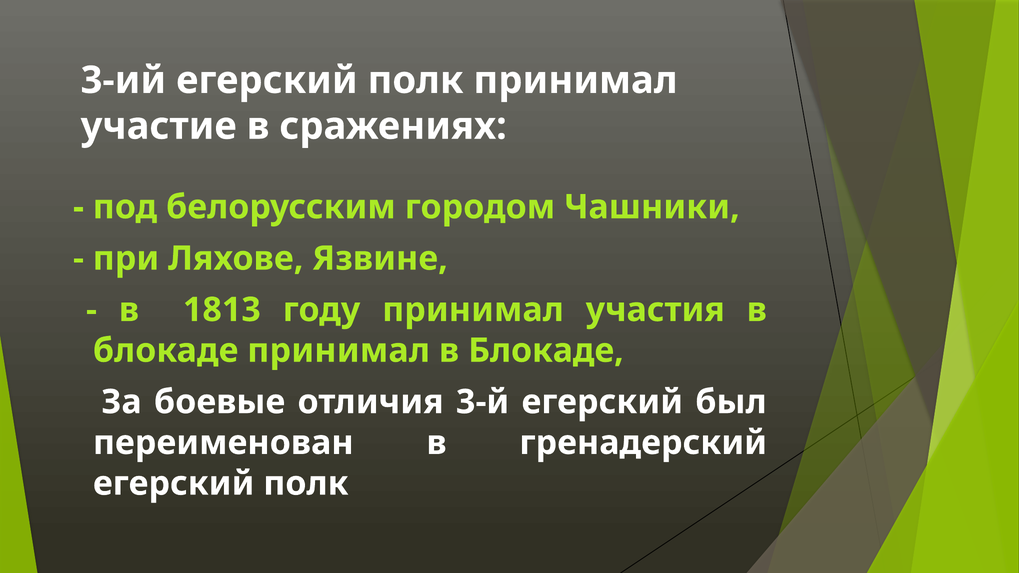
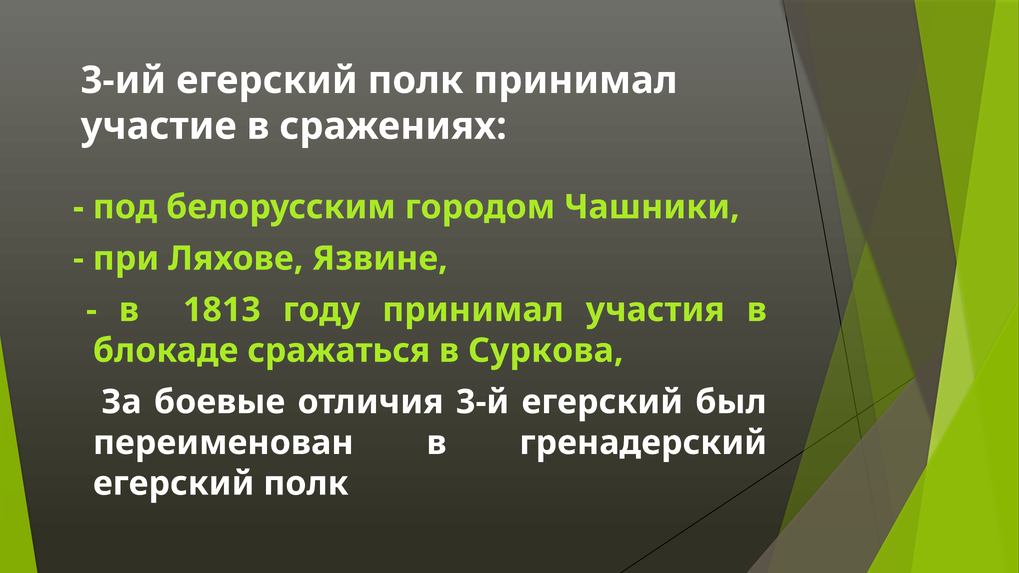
блокаде принимал: принимал -> сражаться (339, 351)
Блокаде: Блокаде -> Суркова (546, 351)
